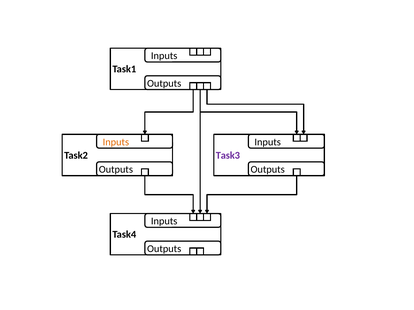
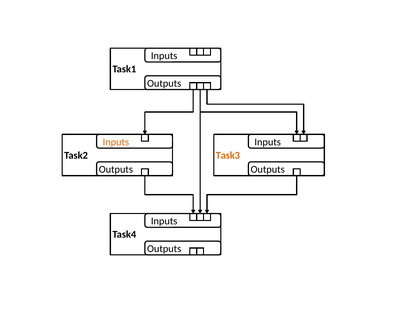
Task3 colour: purple -> orange (228, 156)
